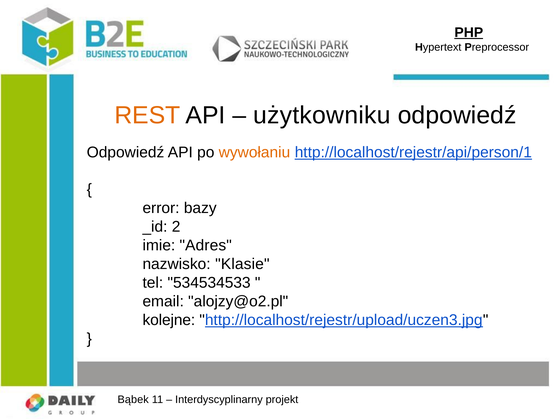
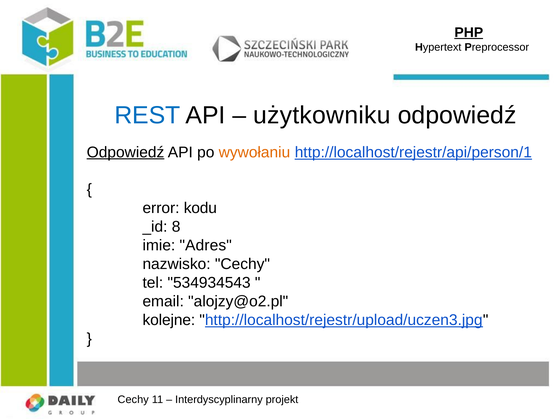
REST colour: orange -> blue (147, 115)
Odpowiedź underline: none -> present (126, 152)
bazy: bazy -> kodu (200, 208)
2: 2 -> 8 (176, 226)
nazwisko Klasie: Klasie -> Cechy (242, 264)
534534533: 534534533 -> 534934543 (209, 282)
Bąbek: Bąbek -> Cechy (133, 399)
